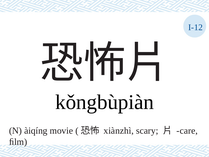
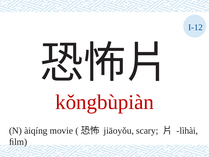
kǒngbùpiàn colour: black -> red (105, 102)
xiànzhì: xiànzhì -> jiāoyǒu (119, 130)
care: care -> lìhài (187, 130)
